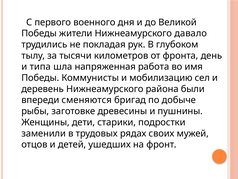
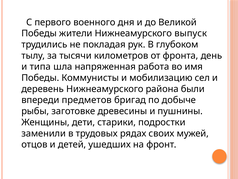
давало: давало -> выпуск (191, 33)
сменяются: сменяются -> предметов (87, 100)
